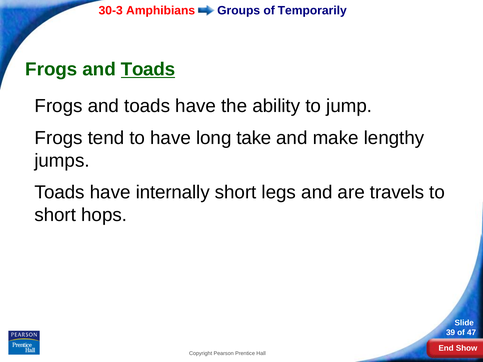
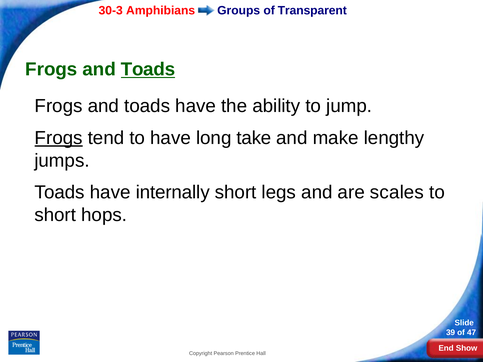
Temporarily: Temporarily -> Transparent (312, 11)
Frogs underline: none -> present (59, 138)
travels: travels -> scales (397, 193)
